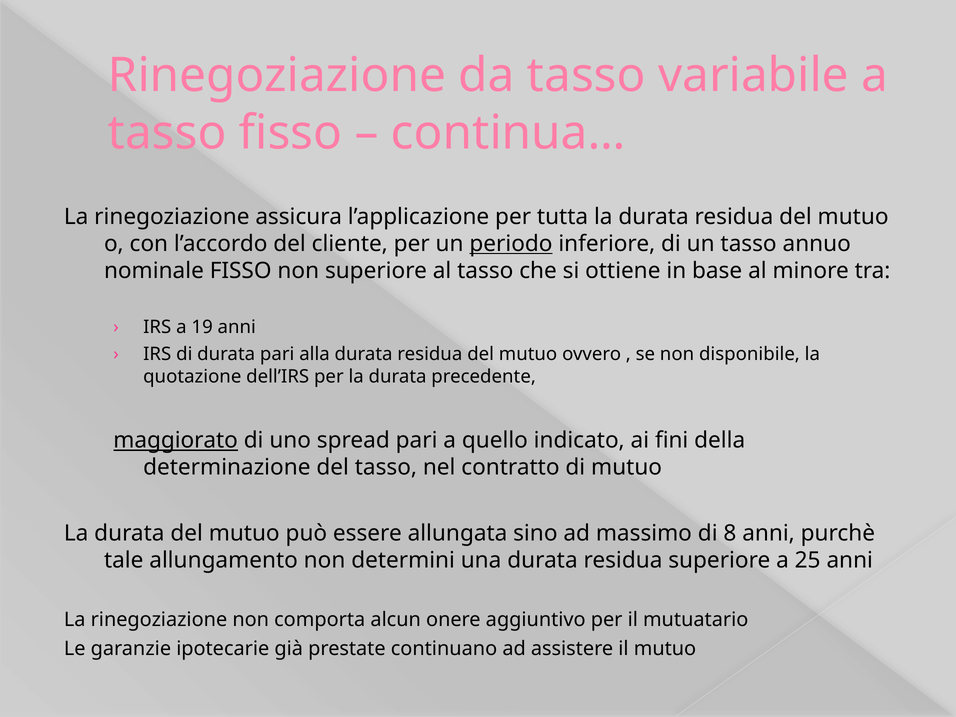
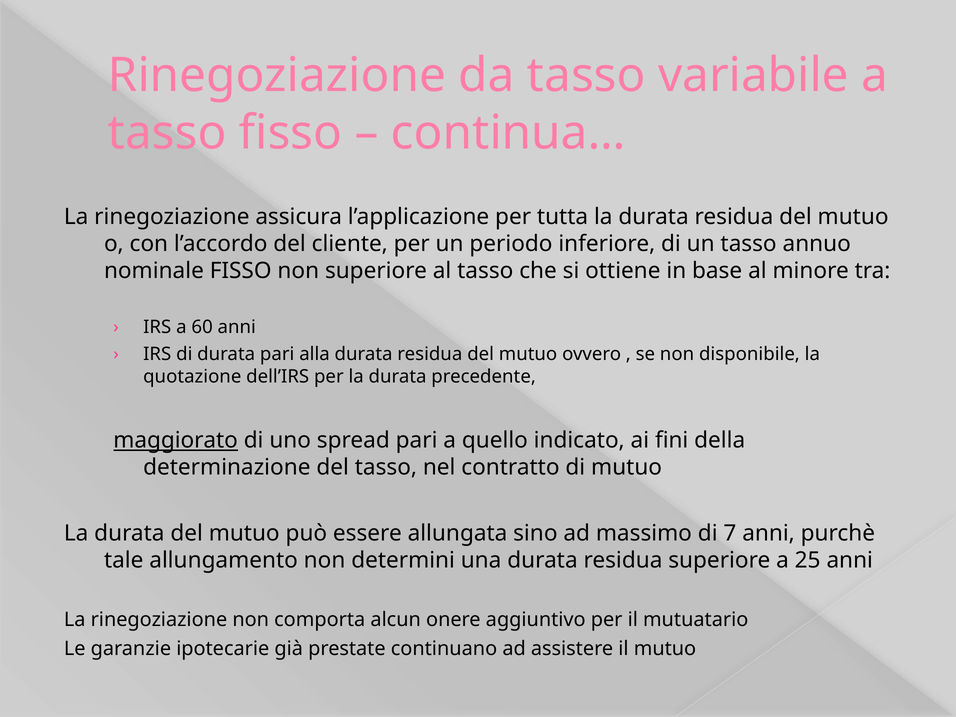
periodo underline: present -> none (511, 244)
19: 19 -> 60 (202, 327)
8: 8 -> 7 (730, 533)
